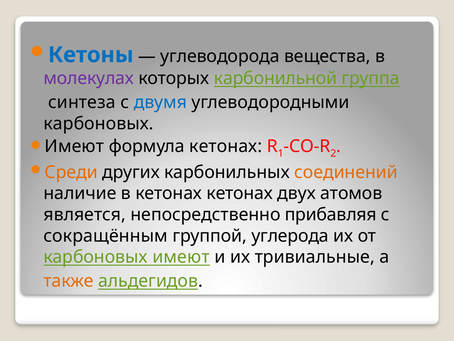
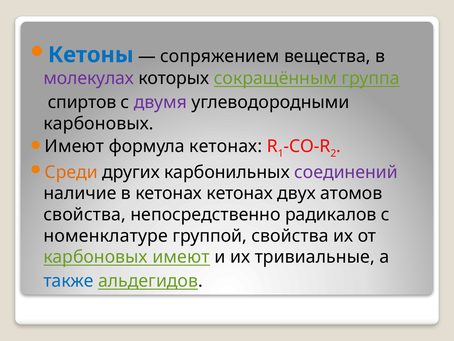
углеводорода: углеводорода -> сопряжением (220, 56)
карбонильной: карбонильной -> сокращённым (275, 78)
синтеза: синтеза -> спиртов (82, 102)
двумя colour: blue -> purple (160, 102)
соединений colour: orange -> purple (346, 172)
является: является -> свойства (85, 214)
прибавляя: прибавляя -> радикалов (331, 214)
сокращённым: сокращённым -> номенклатуре (106, 236)
группой углерода: углерода -> свойства (290, 236)
также colour: orange -> blue (69, 281)
